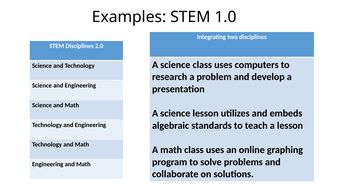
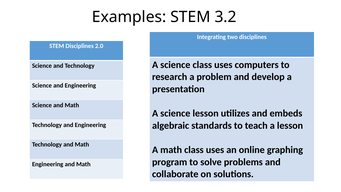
1.0: 1.0 -> 3.2 (226, 17)
